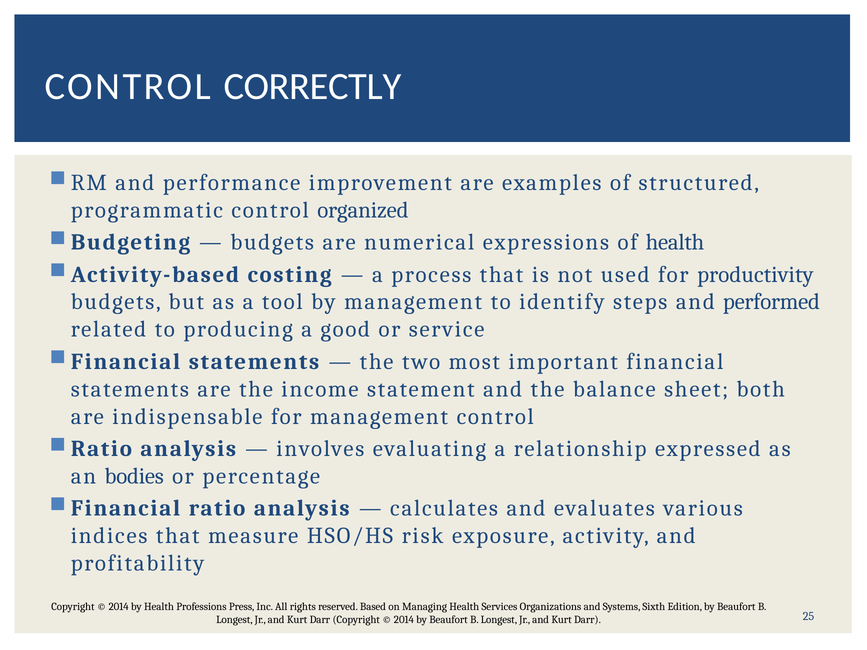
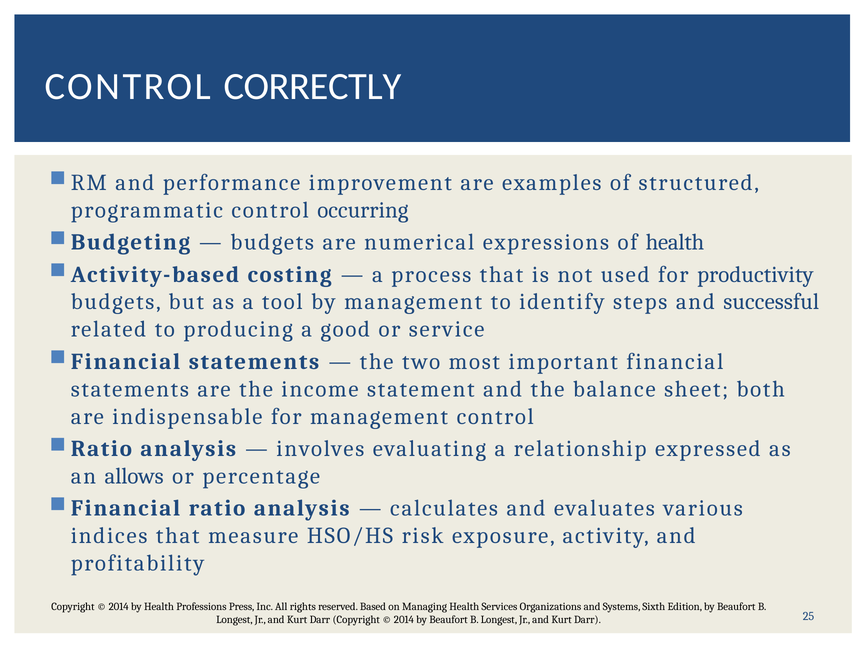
organized: organized -> occurring (363, 210)
performed: performed -> successful (771, 302)
bodies: bodies -> allows (134, 476)
